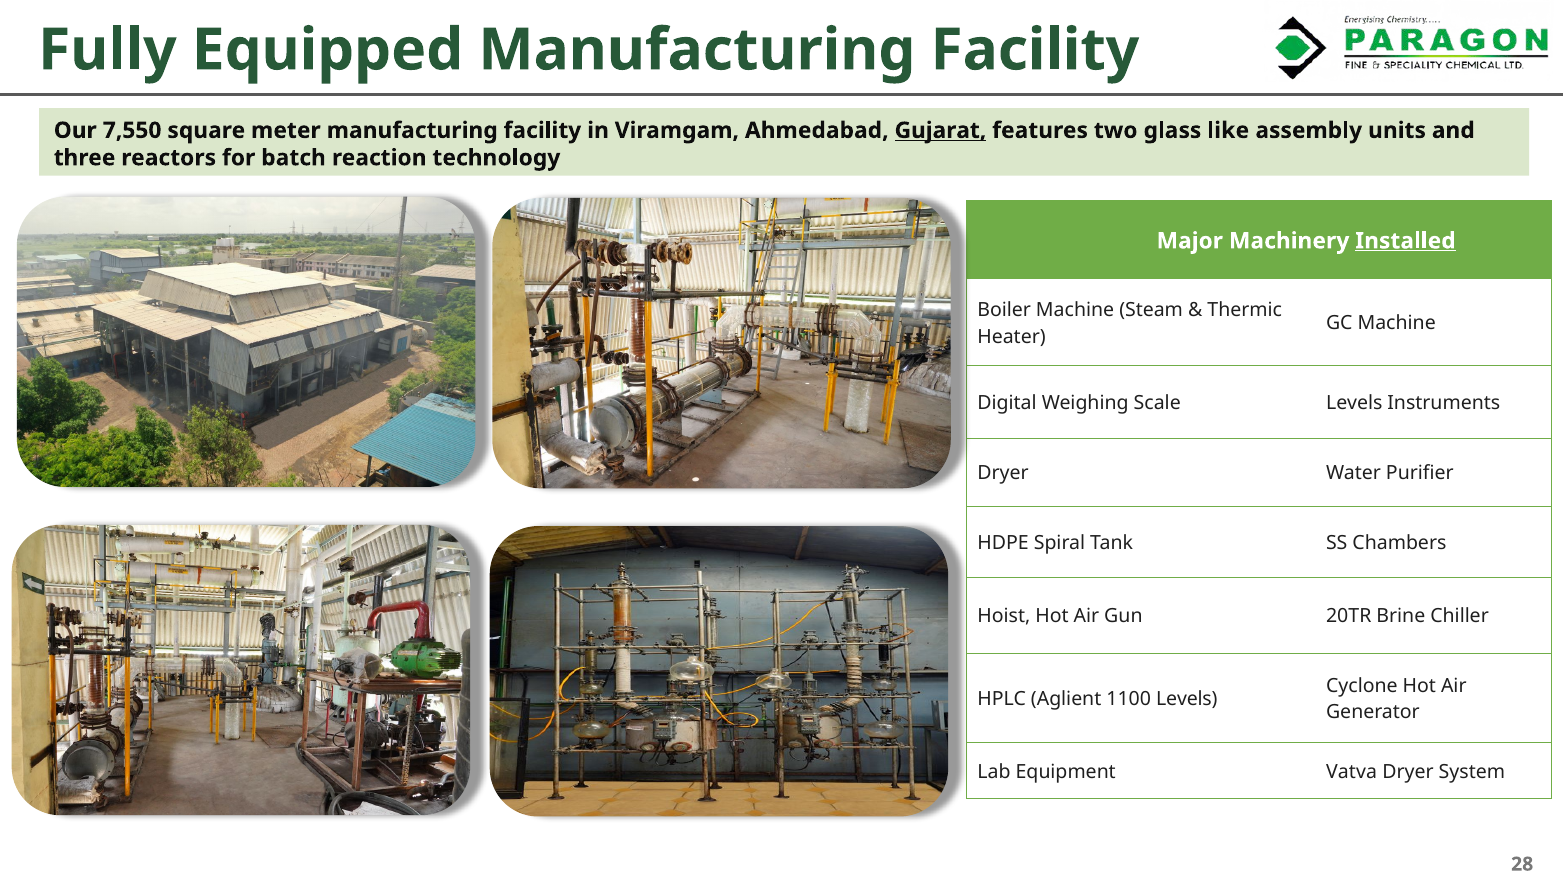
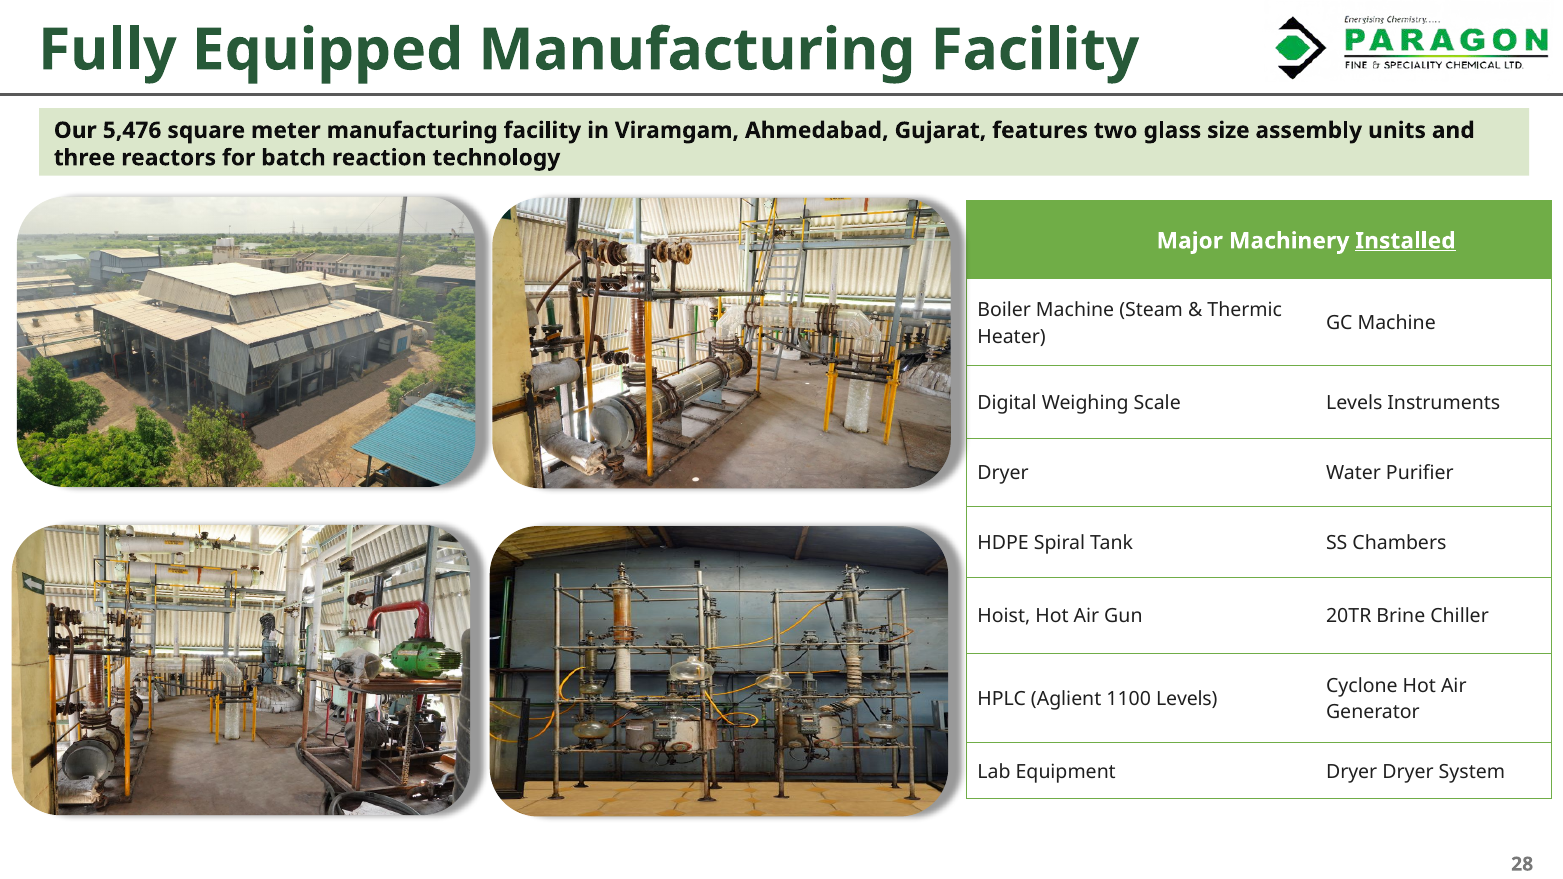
7,550: 7,550 -> 5,476 (132, 130)
Gujarat underline: present -> none (940, 130)
like: like -> size (1228, 130)
Equipment Vatva: Vatva -> Dryer (1352, 772)
